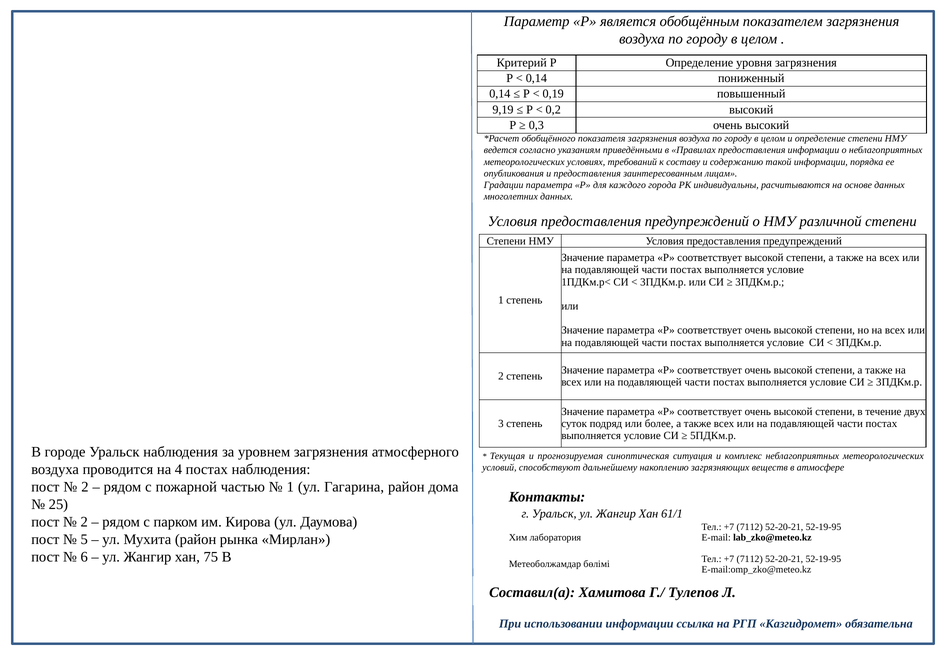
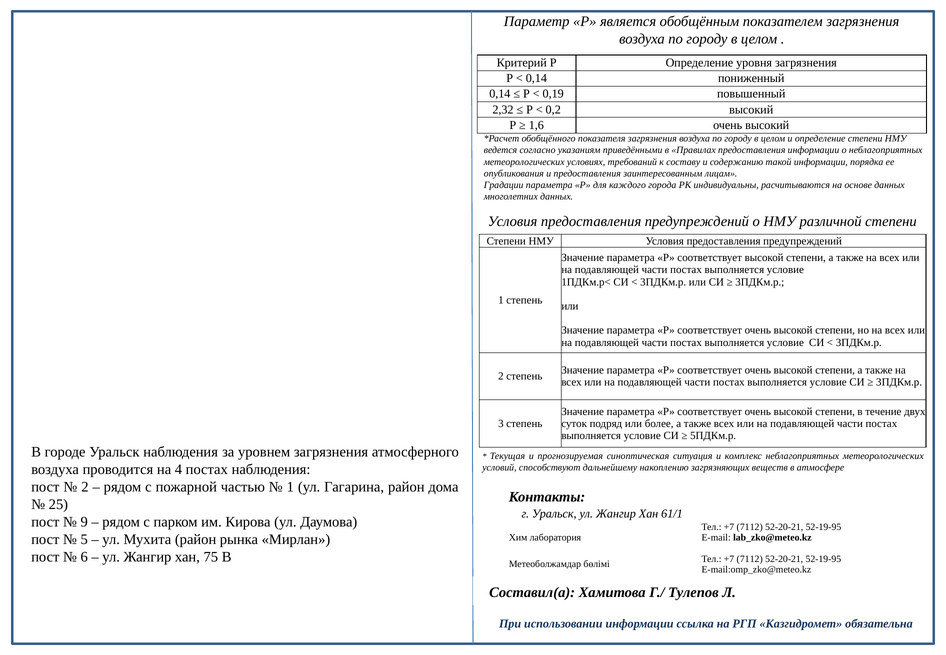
9,19: 9,19 -> 2,32 (503, 110)
0,3: 0,3 -> 1,6 (536, 125)
2: 2 -> 9 (84, 522)
